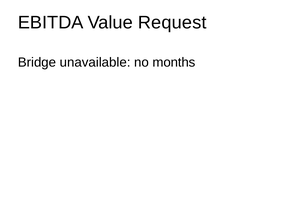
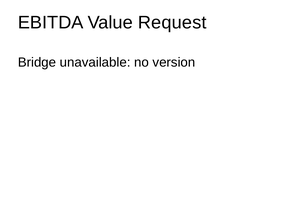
months: months -> version (174, 62)
